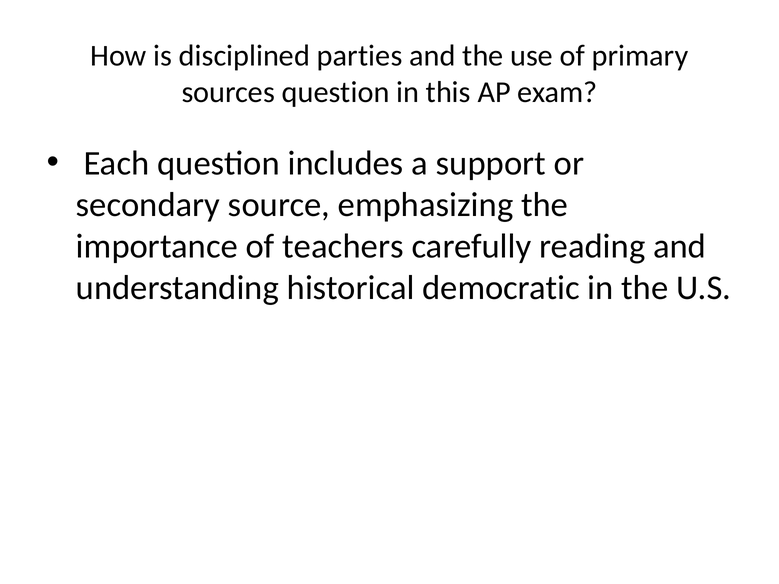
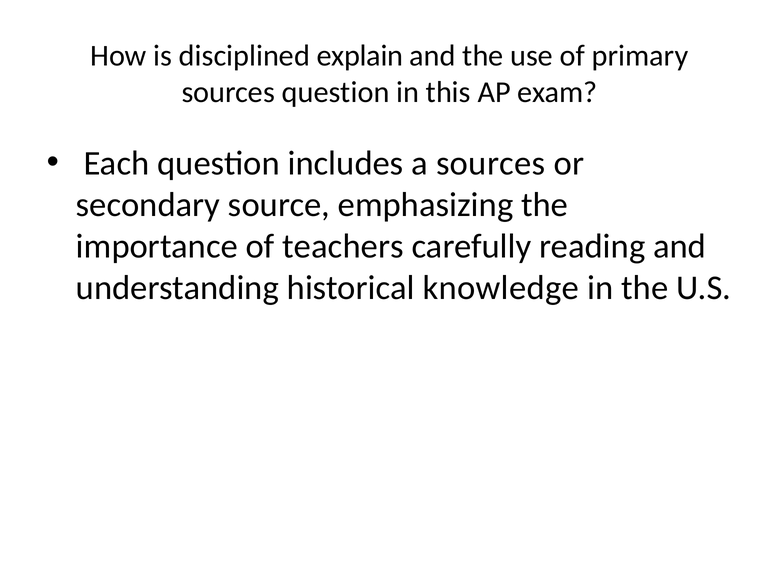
parties: parties -> explain (360, 56)
a support: support -> sources (491, 163)
democratic: democratic -> knowledge (501, 288)
